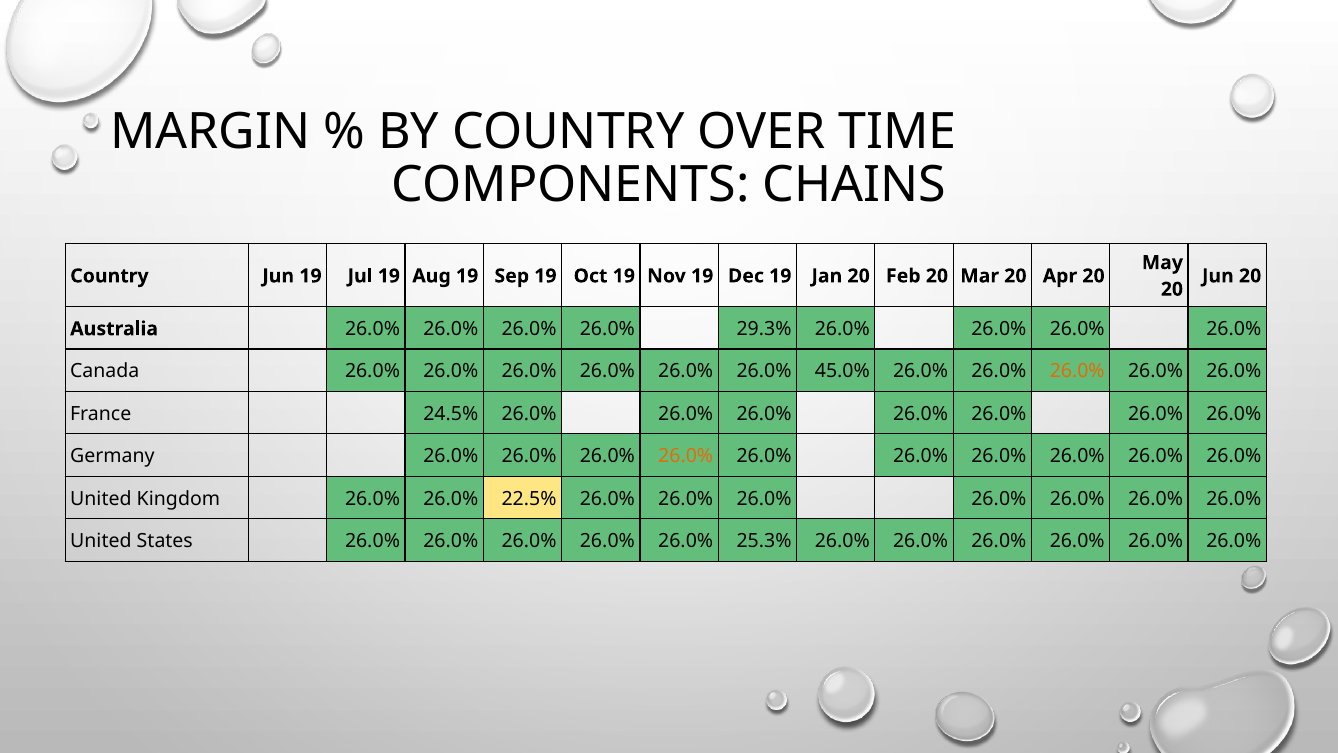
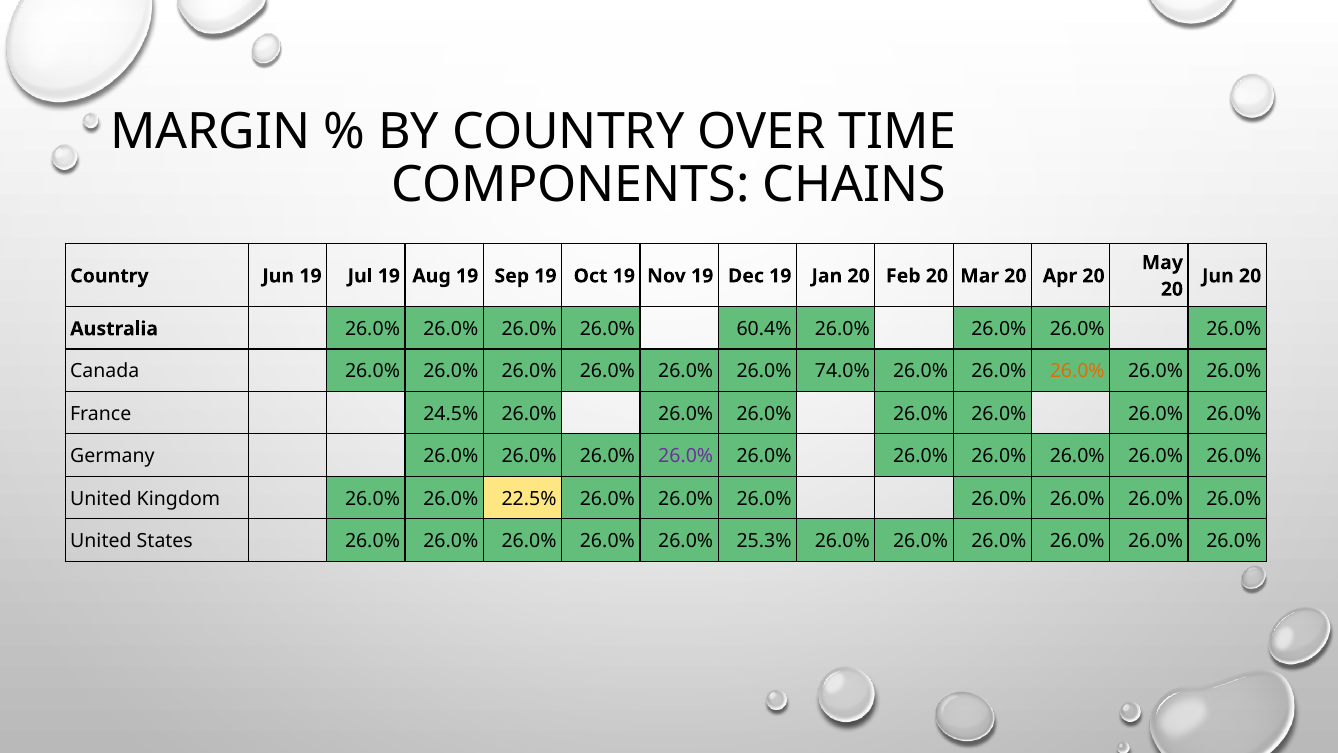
29.3%: 29.3% -> 60.4% (764, 329)
45.0%: 45.0% -> 74.0% (842, 371)
26.0% colour: orange -> purple (686, 456)
